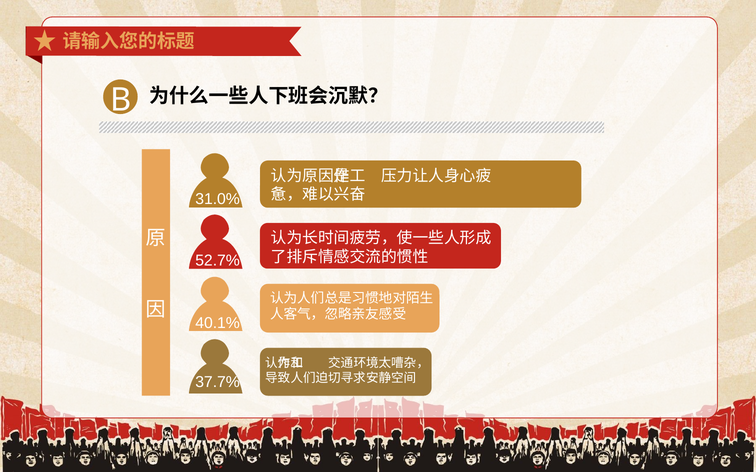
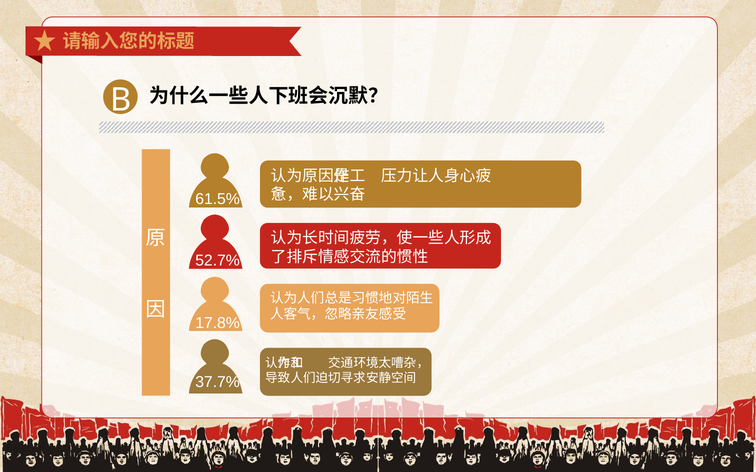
31.0%: 31.0% -> 61.5% (218, 199)
40.1%: 40.1% -> 17.8% (218, 324)
